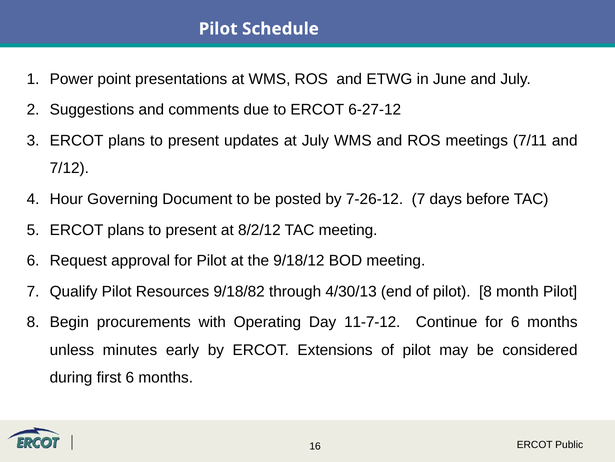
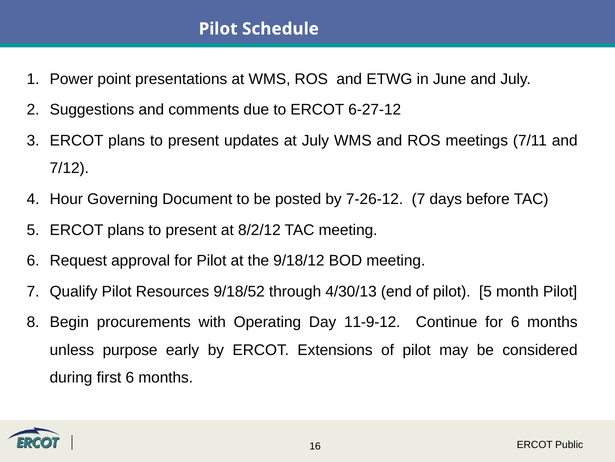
9/18/82: 9/18/82 -> 9/18/52 (239, 291)
of pilot 8: 8 -> 5 (485, 291)
11-7-12: 11-7-12 -> 11-9-12 (372, 322)
minutes: minutes -> purpose (130, 350)
